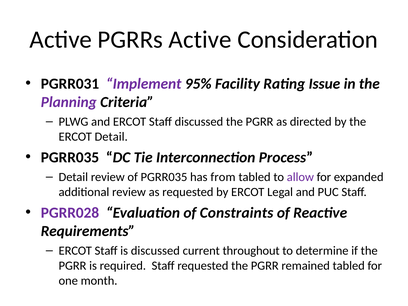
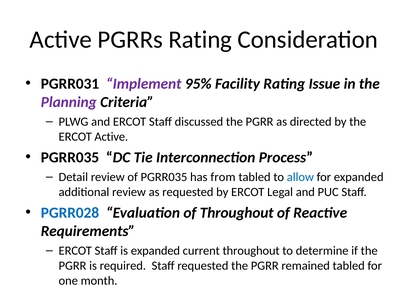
PGRRs Active: Active -> Rating (200, 39)
ERCOT Detail: Detail -> Active (111, 137)
allow colour: purple -> blue (300, 177)
PGRR028 colour: purple -> blue (70, 213)
of Constraints: Constraints -> Throughout (237, 213)
is discussed: discussed -> expanded (155, 251)
